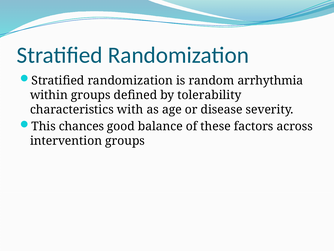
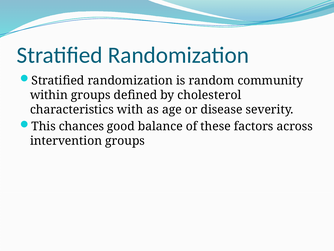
arrhythmia: arrhythmia -> community (270, 80)
tolerability: tolerability -> cholesterol (209, 95)
